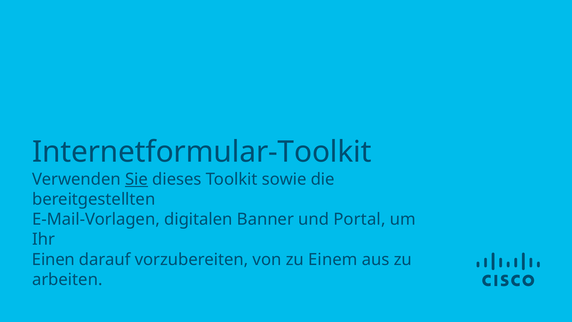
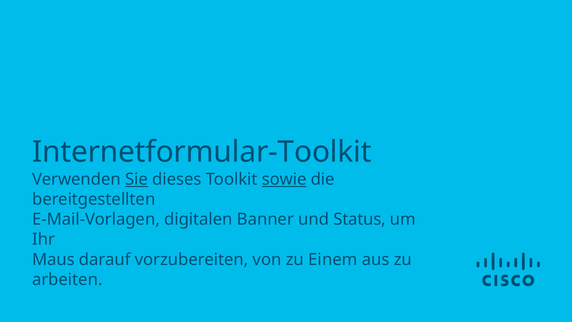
sowie underline: none -> present (284, 179)
Portal: Portal -> Status (360, 219)
Einen: Einen -> Maus (53, 259)
